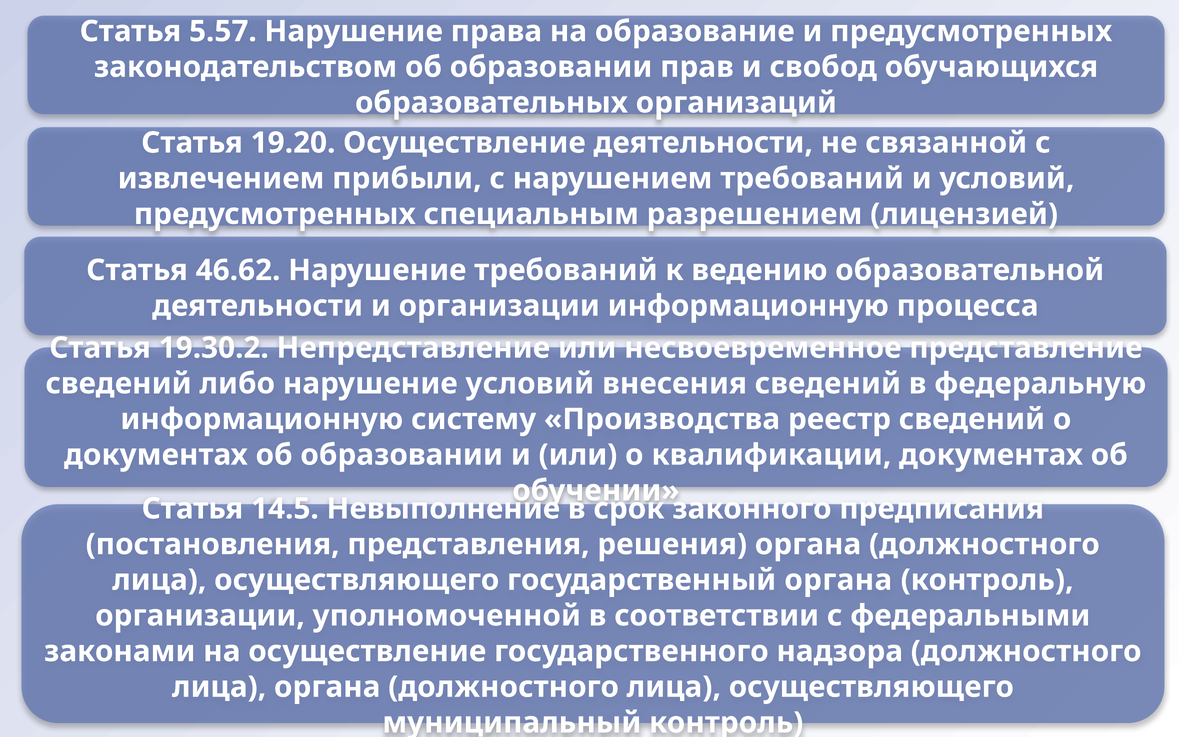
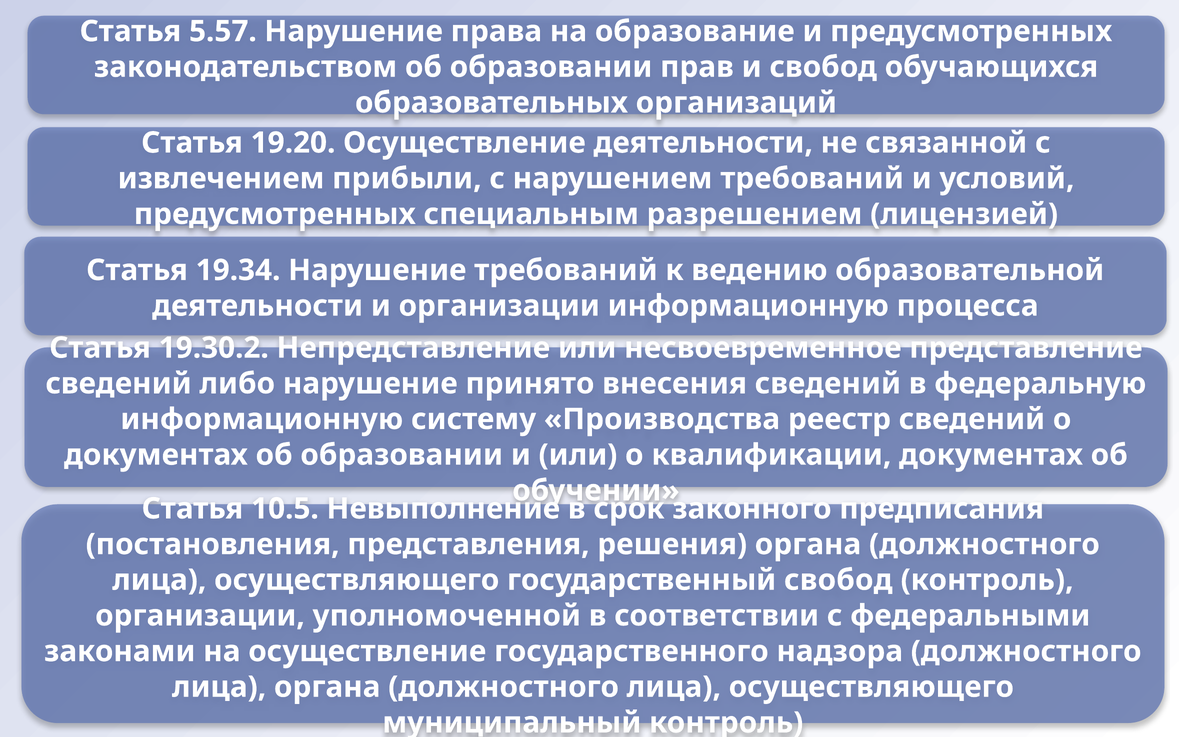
46.62: 46.62 -> 19.34 (238, 270)
нарушение условий: условий -> принято (530, 384)
14.5: 14.5 -> 10.5 (285, 509)
государственный органа: органа -> свобод (838, 580)
